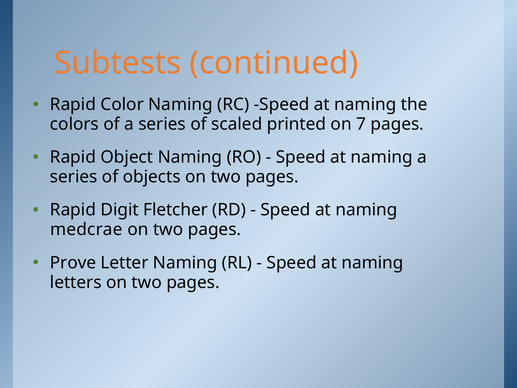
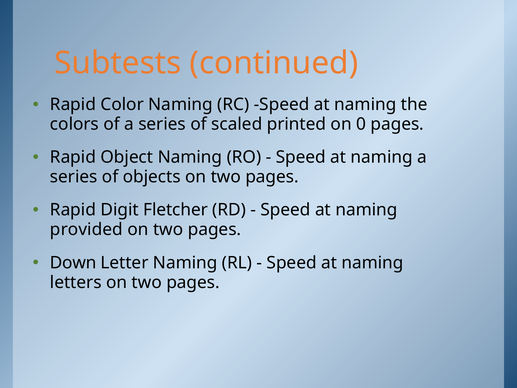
7: 7 -> 0 (361, 124)
medcrae: medcrae -> provided (86, 229)
Prove: Prove -> Down (73, 262)
